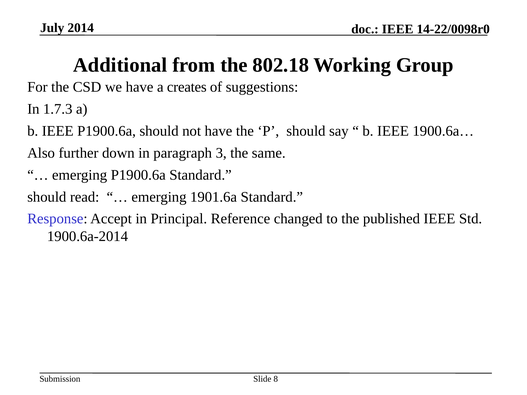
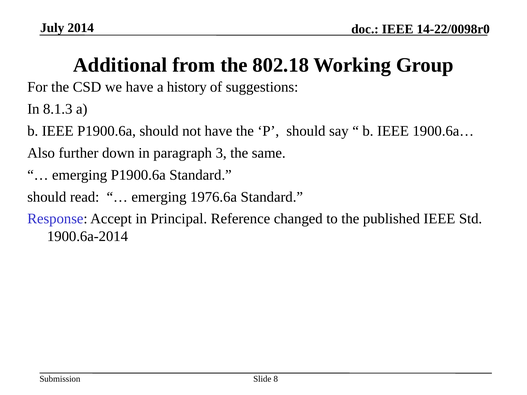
creates: creates -> history (187, 87)
1.7.3: 1.7.3 -> 8.1.3 (58, 109)
1901.6a: 1901.6a -> 1976.6a (214, 197)
